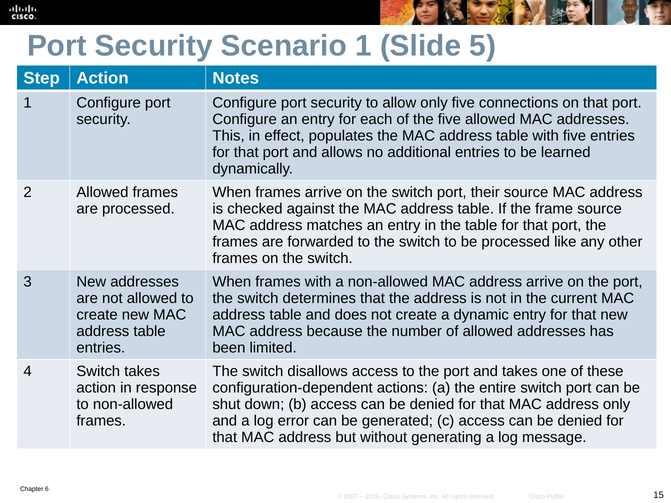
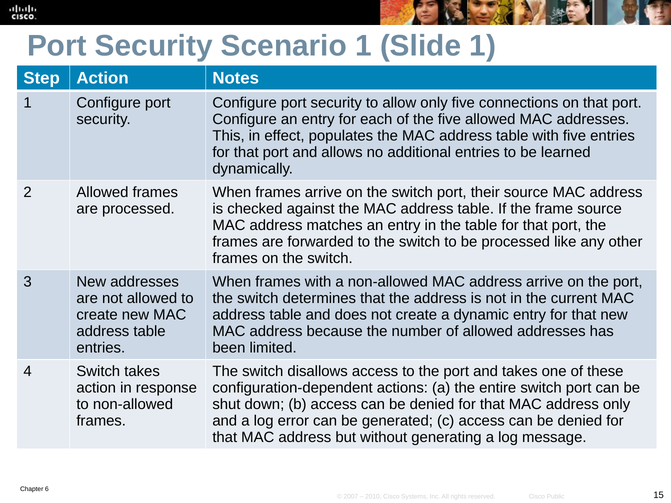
Slide 5: 5 -> 1 (483, 46)
